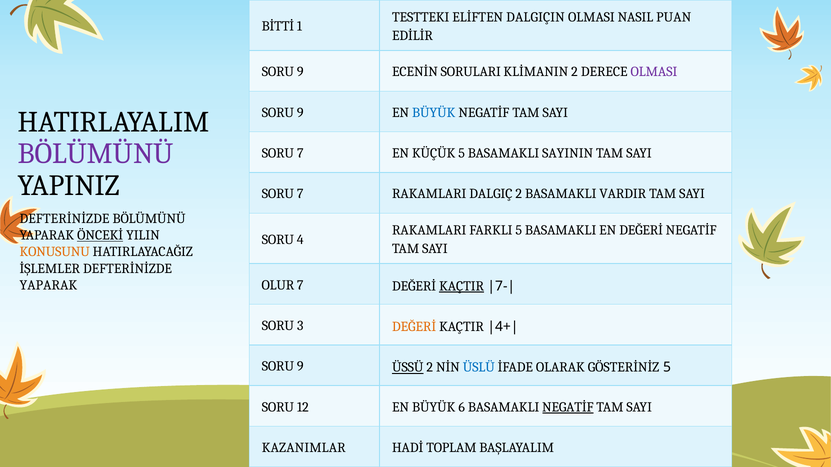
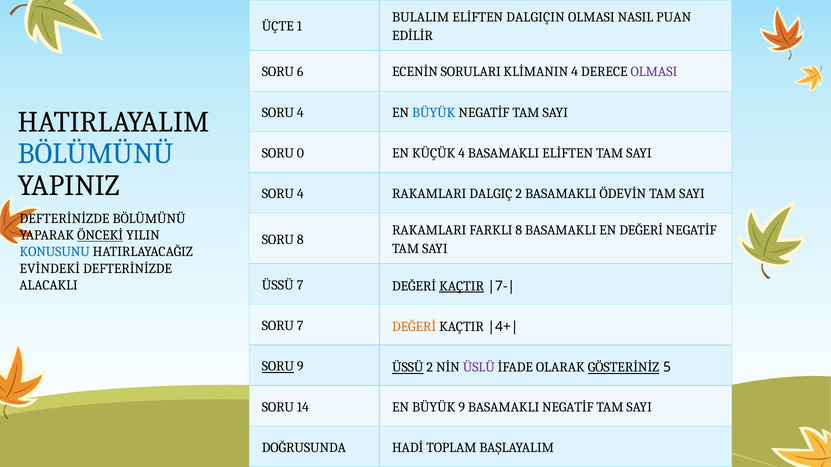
TESTTEKI: TESTTEKI -> BULALIM (421, 17)
BİTTİ: BİTTİ -> ÜÇTE (278, 26)
9: 9 -> 6 (300, 72)
KLİMANIN 2: 2 -> 4 (575, 72)
9: 9 -> 4 (300, 113)
BÖLÜMÜNÜ colour: purple -> blue (96, 154)
7: 7 -> 0 (300, 153)
KÜÇÜK 5: 5 -> 4 (462, 153)
BASAMAKLI SAYININ: SAYININ -> ELİFTEN (568, 153)
7: 7 -> 4 (300, 194)
VARDIR: VARDIR -> ÖDEVİN (623, 194)
FARKLI 5: 5 -> 8 (519, 231)
SORU 4: 4 -> 8 (300, 240)
KONUSUNU colour: orange -> blue (55, 252)
İŞLEMLER: İŞLEMLER -> EVİNDEKİ (50, 269)
OLUR: OLUR -> ÜSSÜ (278, 285)
YAPARAK: YAPARAK -> ALACAKLI (49, 285)
SORU 3: 3 -> 7 (300, 326)
SORU underline: none -> present (278, 367)
ÜSLÜ colour: blue -> purple (479, 368)
GÖSTERİNİZ underline: none -> present (624, 368)
12: 12 -> 14 (303, 407)
BÜYÜK 6: 6 -> 9 (462, 407)
NEGATİF underline: present -> none (568, 407)
KAZANIMLAR: KAZANIMLAR -> DOĞRUSUNDA (304, 448)
